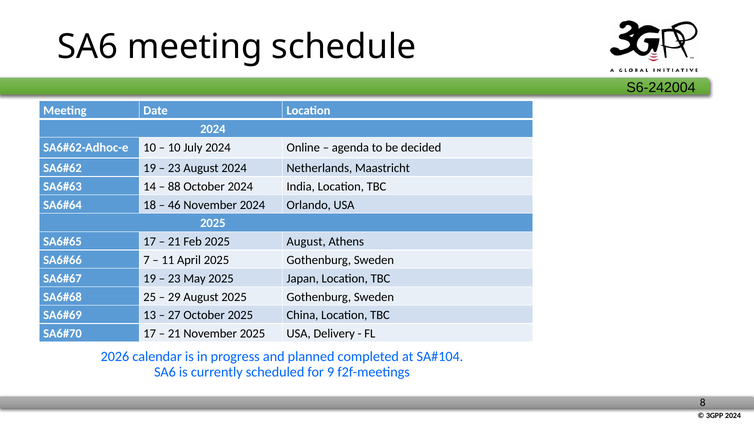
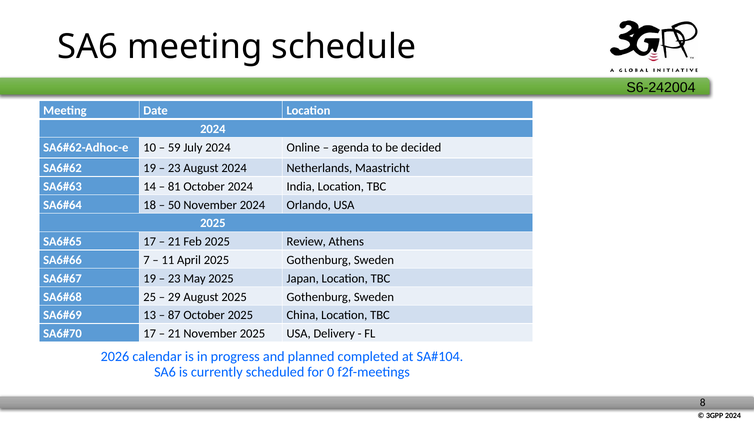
10: 10 -> 59 (174, 147)
88: 88 -> 81 (174, 187)
46: 46 -> 50 (174, 205)
2025 August: August -> Review (306, 242)
27: 27 -> 87 (174, 315)
9: 9 -> 0 (331, 372)
